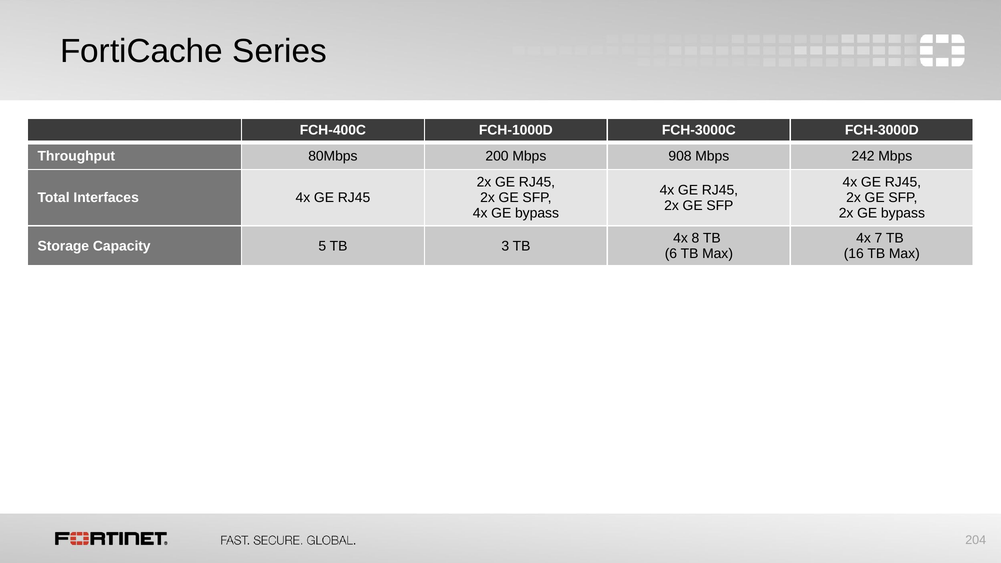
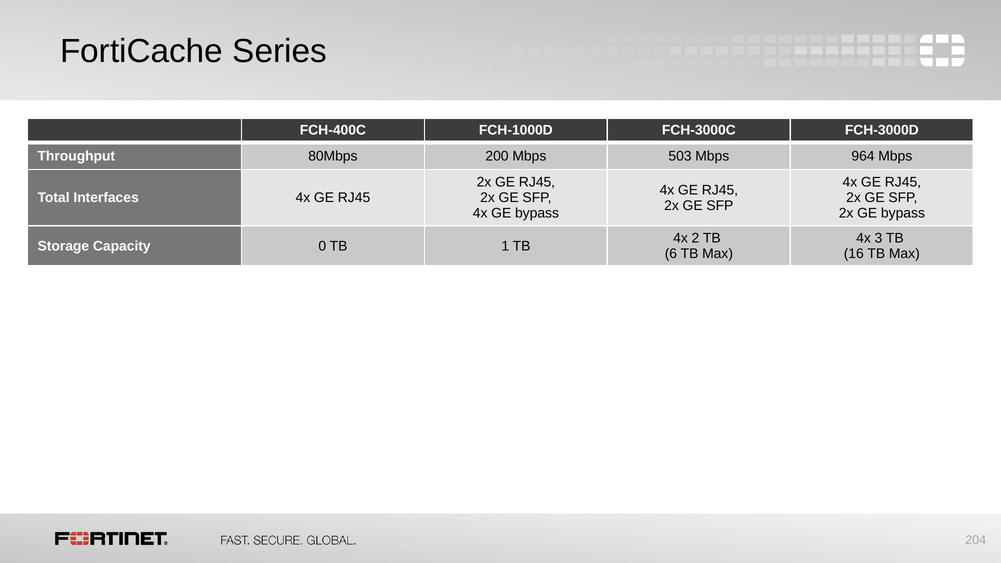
908: 908 -> 503 (680, 156)
242: 242 -> 964 (863, 156)
8: 8 -> 2 (695, 238)
7: 7 -> 3 (878, 238)
5: 5 -> 0 (322, 246)
3: 3 -> 1 (505, 246)
